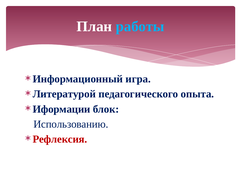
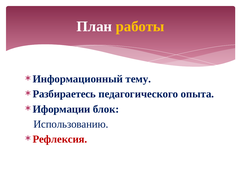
работы colour: light blue -> yellow (140, 26)
игра: игра -> тему (138, 79)
Литературой: Литературой -> Разбираетесь (64, 94)
